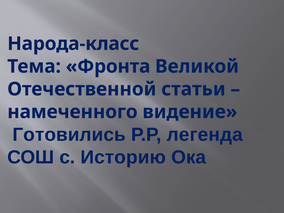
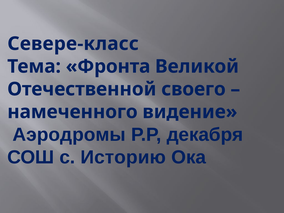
Народа-класс: Народа-класс -> Севере-класс (73, 44)
статьи: статьи -> своего (193, 89)
Готовились: Готовились -> Аэродромы (69, 135)
легенда: легенда -> декабря (205, 135)
